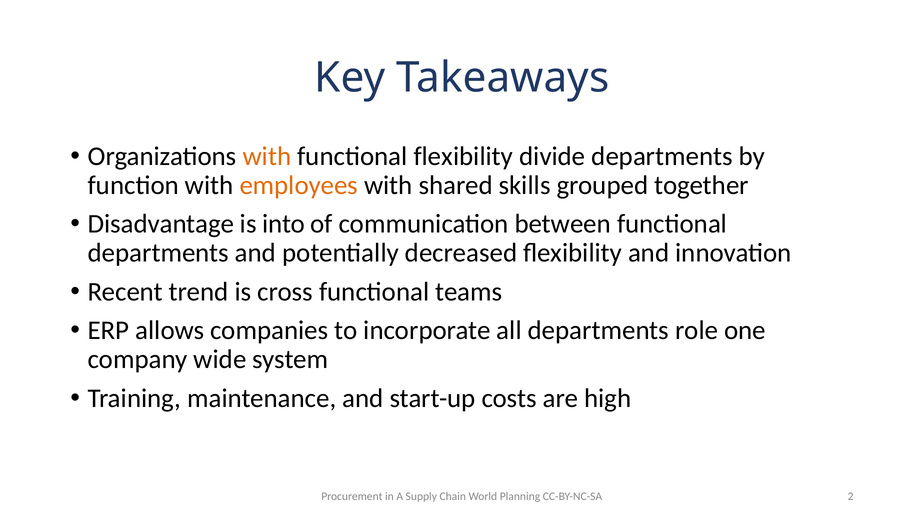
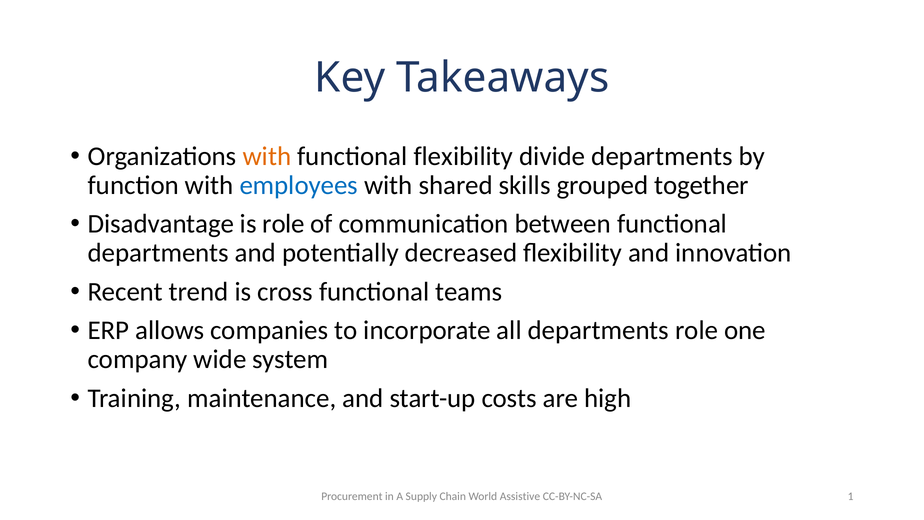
employees colour: orange -> blue (299, 185)
is into: into -> role (284, 224)
Planning: Planning -> Assistive (520, 496)
2: 2 -> 1 (851, 496)
